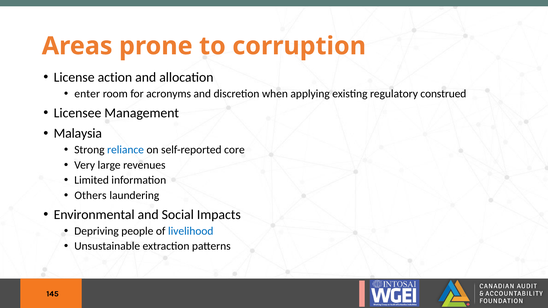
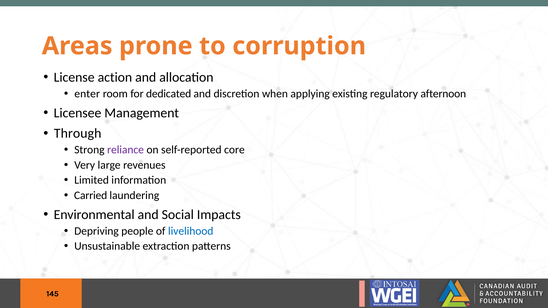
acronyms: acronyms -> dedicated (169, 94)
construed: construed -> afternoon (443, 94)
Malaysia: Malaysia -> Through (78, 134)
reliance colour: blue -> purple (126, 150)
Others: Others -> Carried (91, 196)
